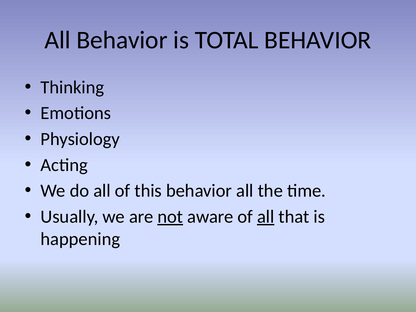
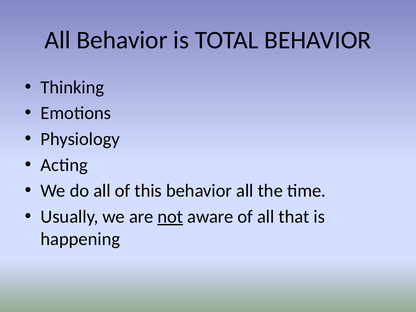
all underline: present -> none (266, 217)
